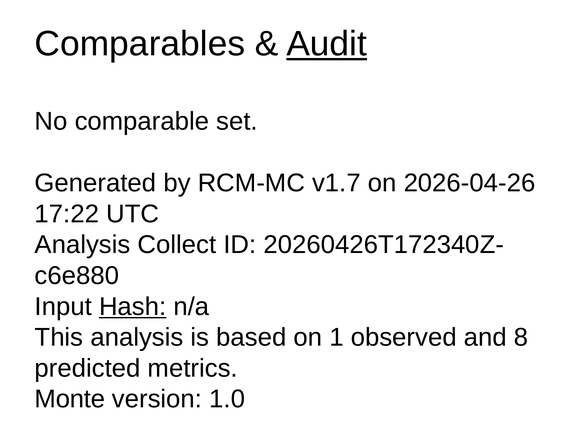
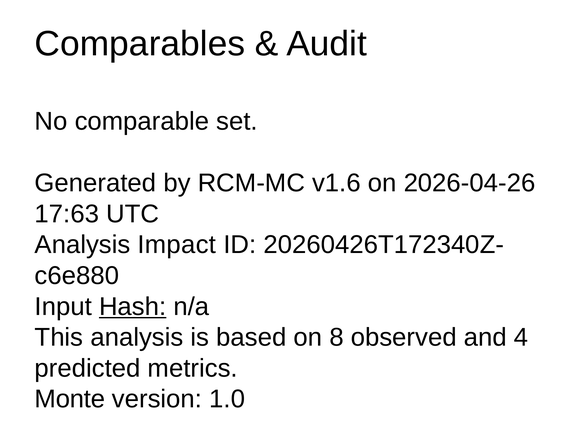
Audit underline: present -> none (327, 44)
v1.7: v1.7 -> v1.6 (336, 183)
17:22: 17:22 -> 17:63 (67, 214)
Collect: Collect -> Impact (177, 245)
1: 1 -> 8 (337, 338)
8: 8 -> 4 (521, 338)
